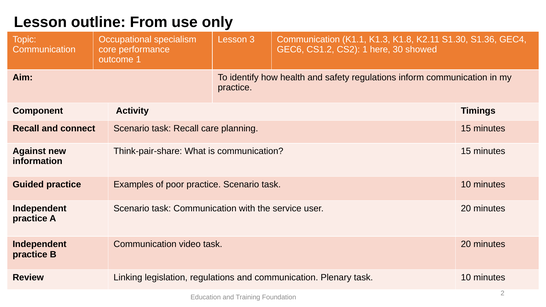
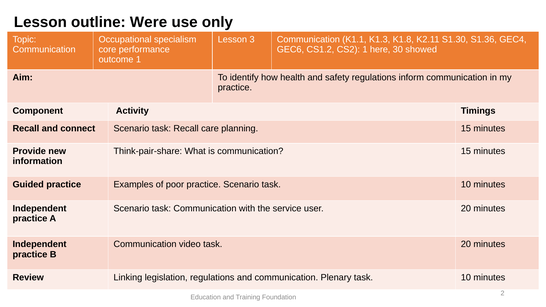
From: From -> Were (149, 22)
Against: Against -> Provide (29, 151)
